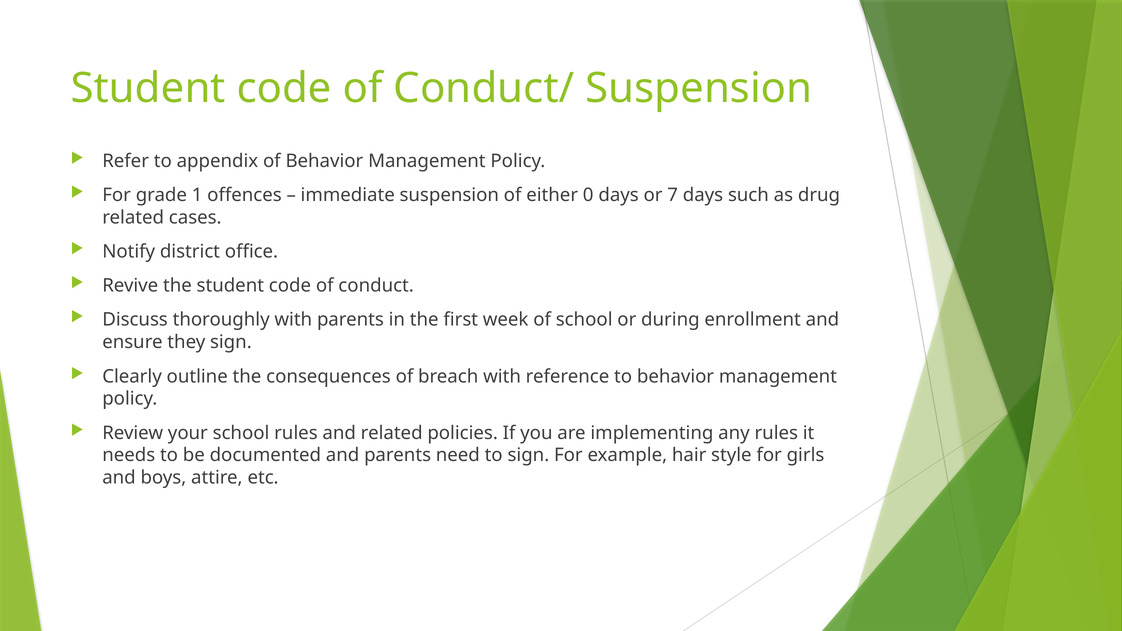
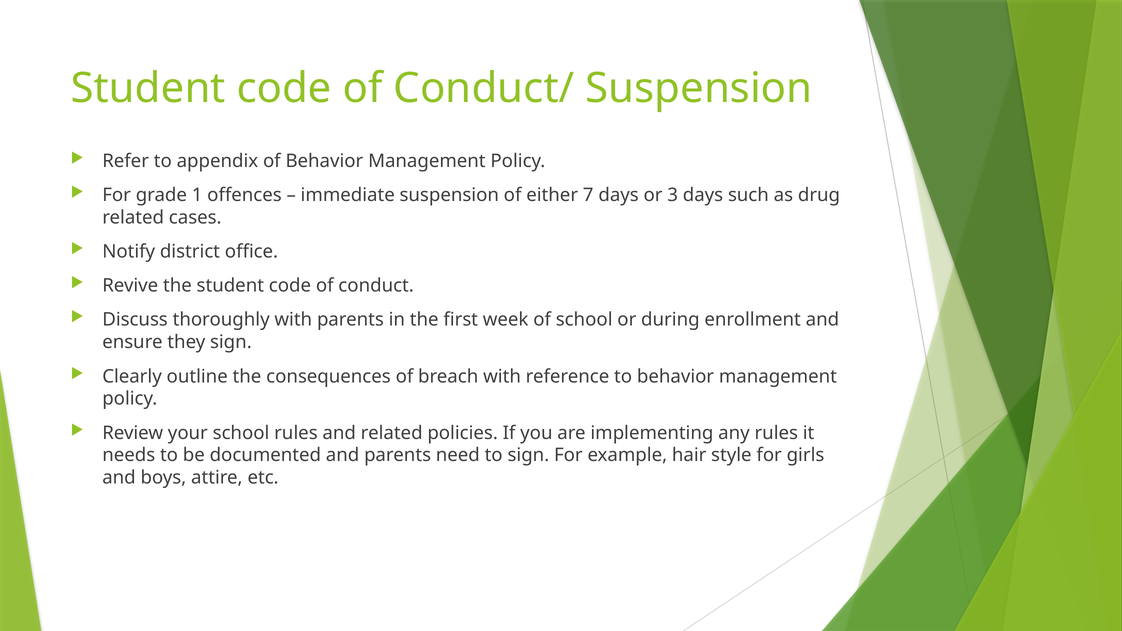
0: 0 -> 7 (588, 195)
7: 7 -> 3 (673, 195)
